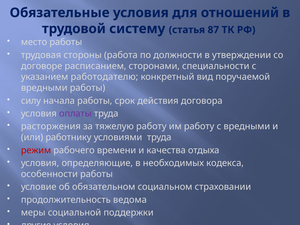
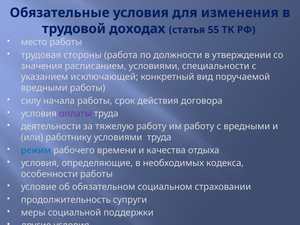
отношений: отношений -> изменения (240, 13)
систему: систему -> доходах (137, 29)
87: 87 -> 55 (213, 30)
договоре: договоре -> значения (42, 66)
расписанием сторонами: сторонами -> условиями (154, 66)
работодателю: работодателю -> исключающей (104, 77)
расторжения: расторжения -> деятельности (51, 126)
режим colour: red -> blue (36, 150)
ведома: ведома -> супруги (130, 200)
